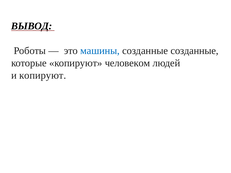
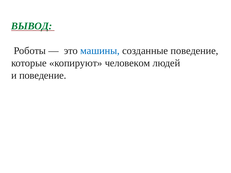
ВЫВОД colour: black -> green (32, 26)
созданные созданные: созданные -> поведение (194, 51)
и копируют: копируют -> поведение (43, 75)
